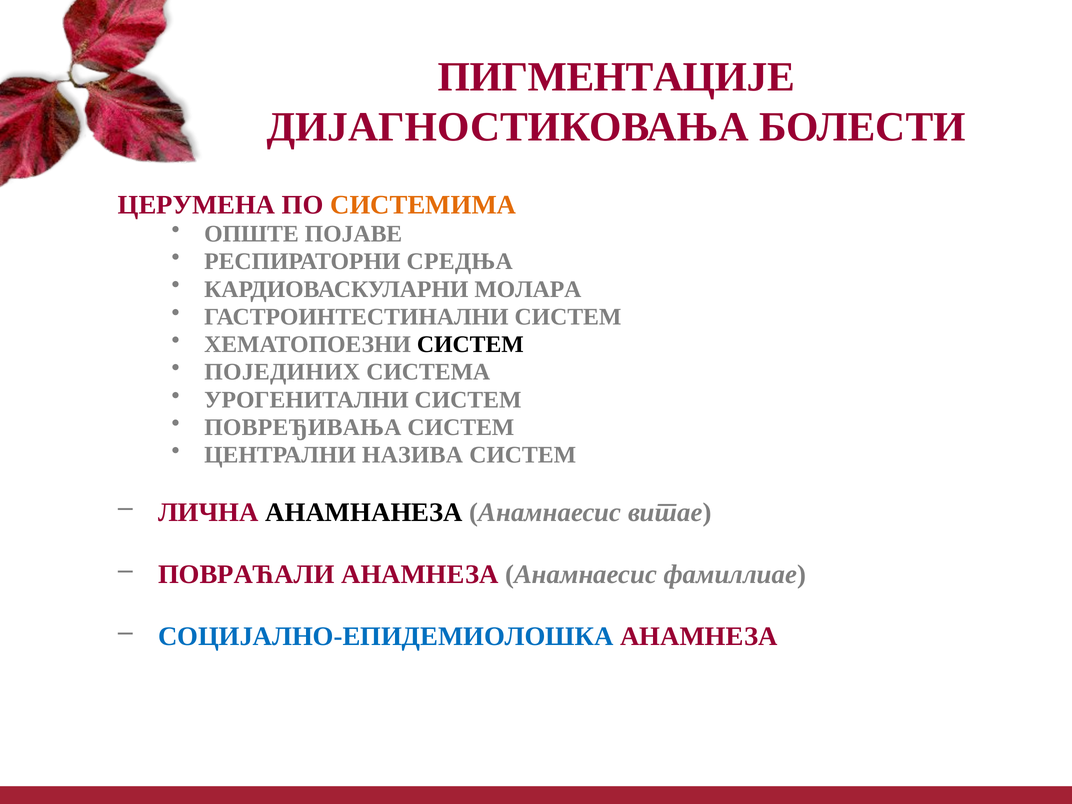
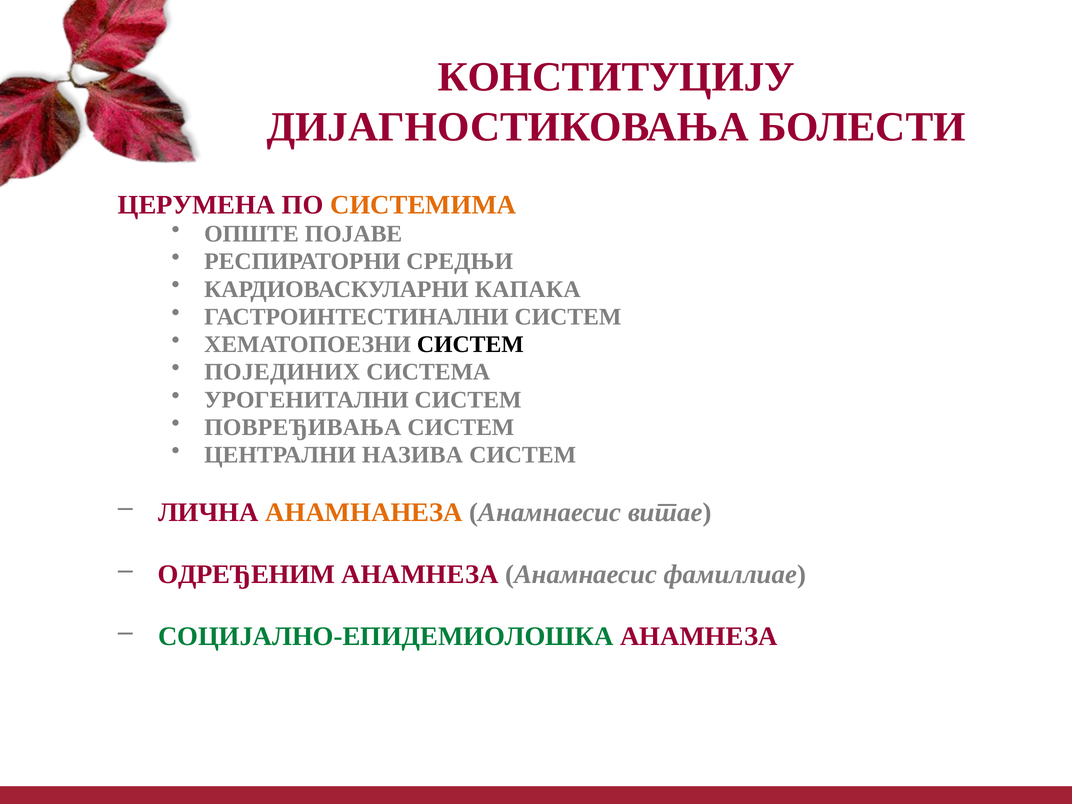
ПИГМЕНТАЦИЈЕ: ПИГМЕНТАЦИЈЕ -> КОНСТИТУЦИЈУ (616, 77)
СРЕДЊА: СРЕДЊА -> СРЕДЊИ (460, 262)
МОЛАРА: МОЛАРА -> КАПАКА (528, 289)
АНАМНАНЕЗА colour: black -> orange (364, 512)
ПОВРАЋАЛИ: ПОВРАЋАЛИ -> ОДРЕЂЕНИМ (246, 574)
СОЦИЈАЛНО-ЕПИДЕМИОЛОШКА colour: blue -> green (386, 637)
